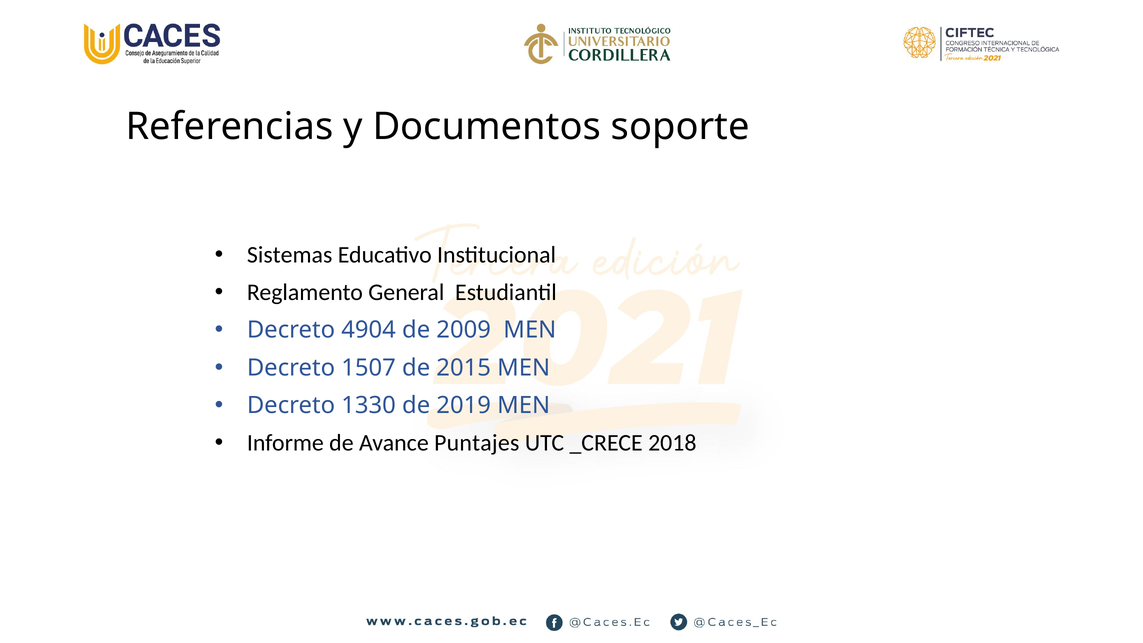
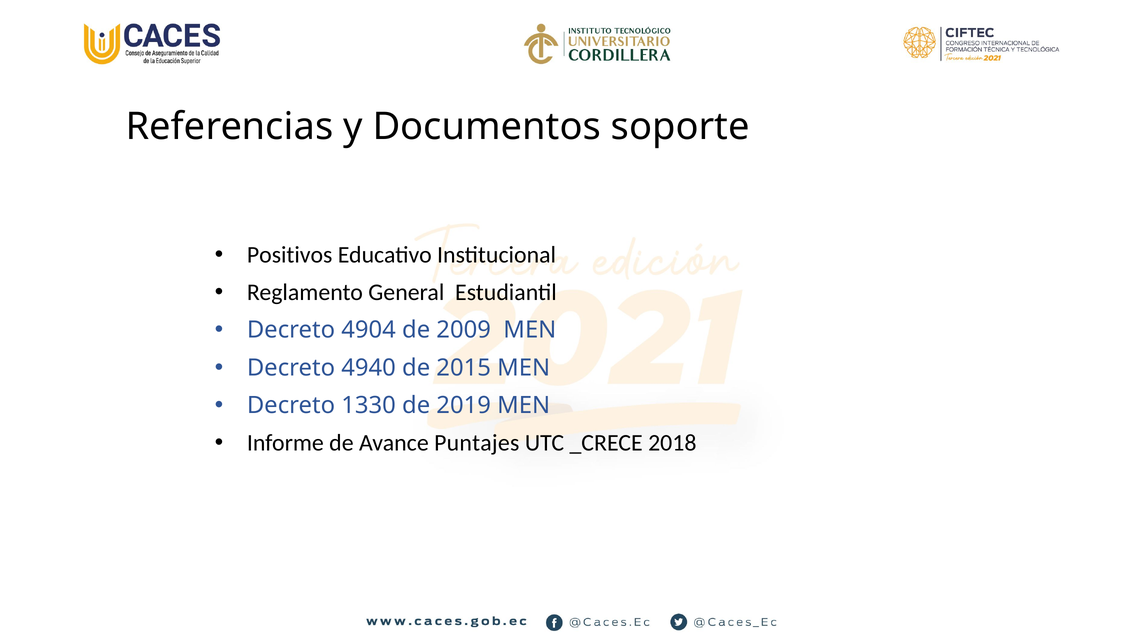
Sistemas: Sistemas -> Positivos (290, 255)
1507: 1507 -> 4940 (369, 368)
